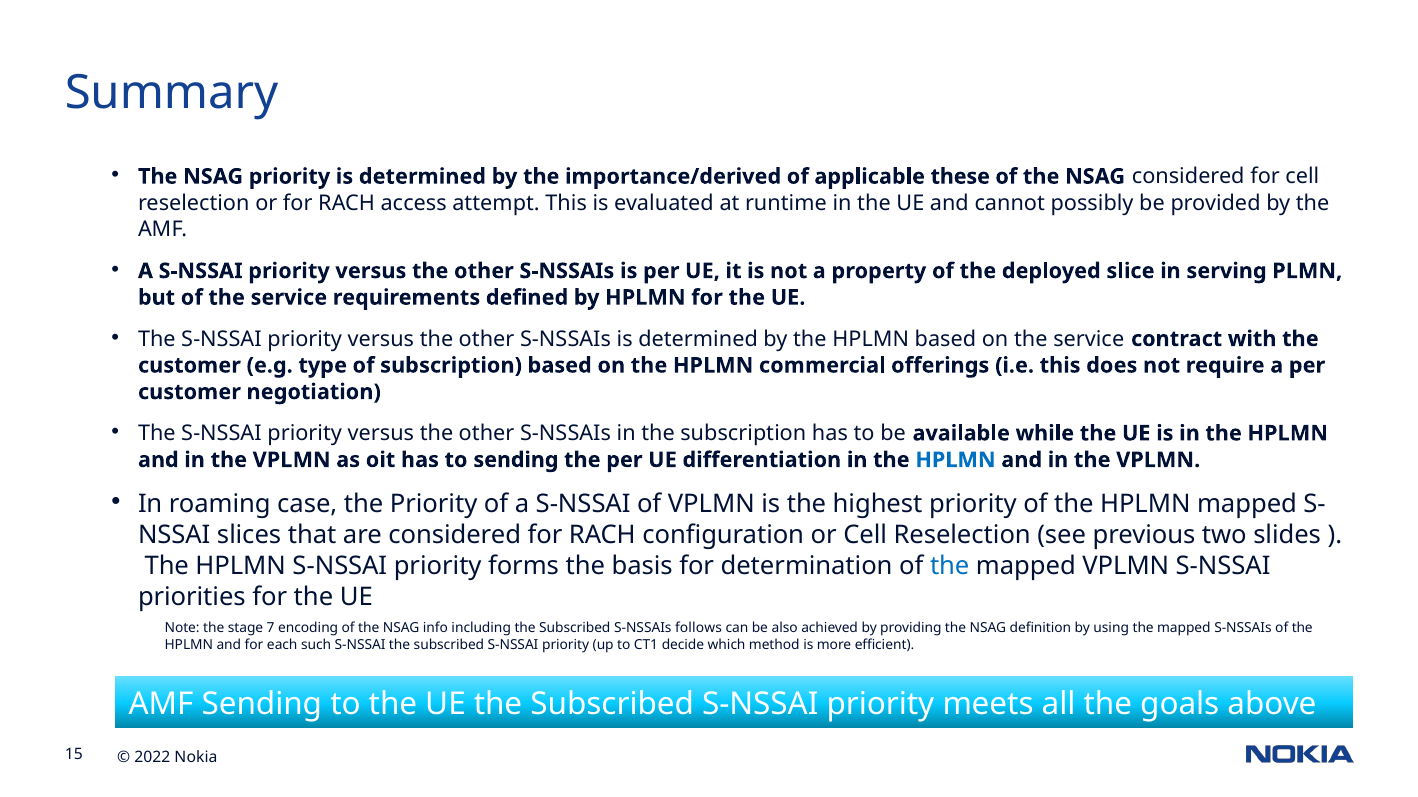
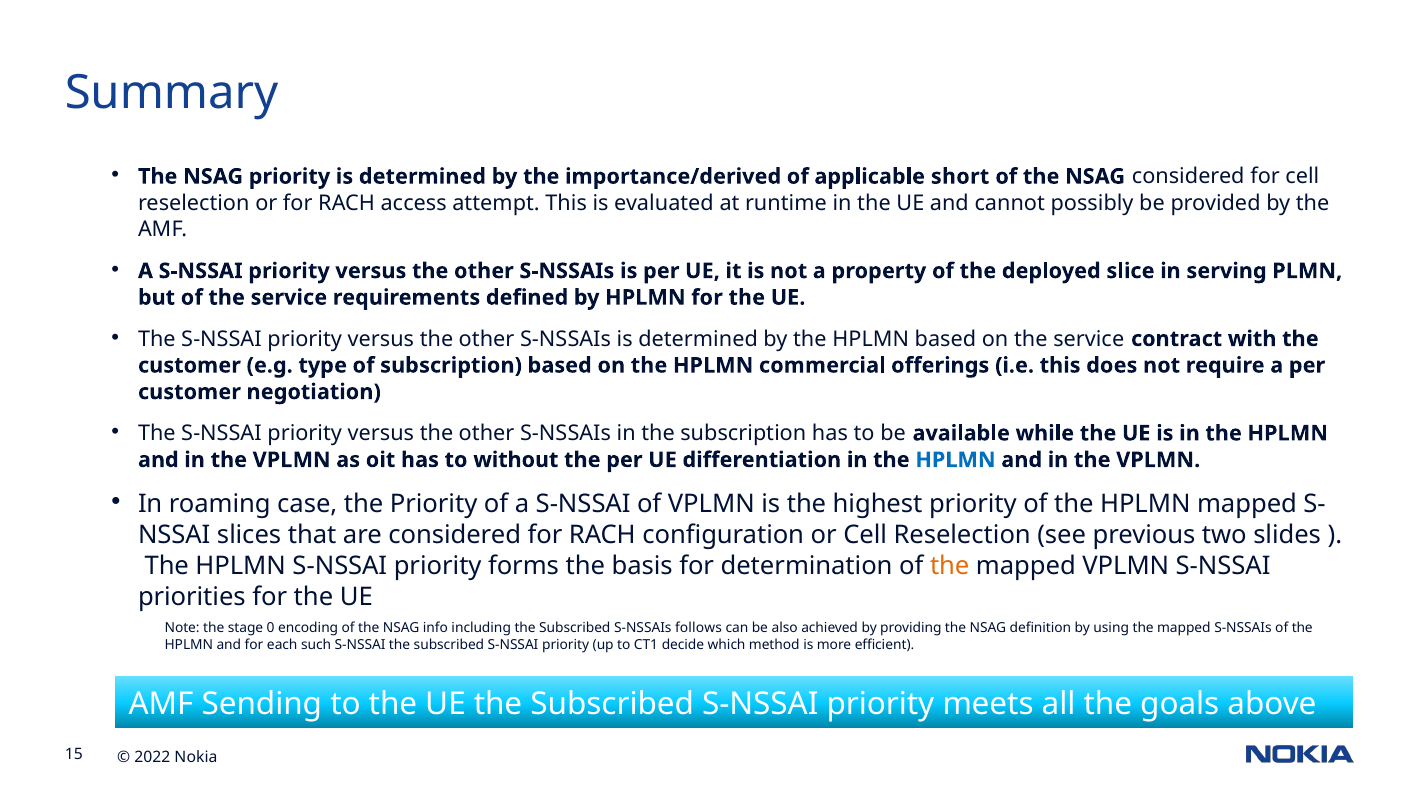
these: these -> short (960, 177)
to sending: sending -> without (516, 460)
the colour: blue -> orange (950, 567)
7: 7 -> 0 (271, 629)
